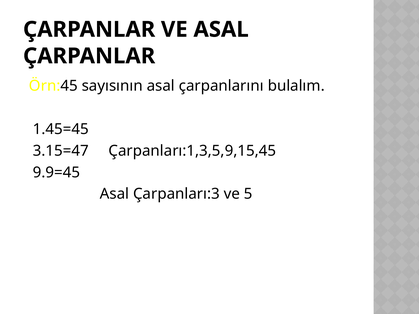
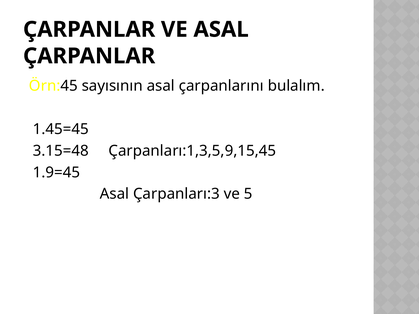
3.15=47: 3.15=47 -> 3.15=48 (61, 151)
9.9=45: 9.9=45 -> 1.9=45 (57, 173)
